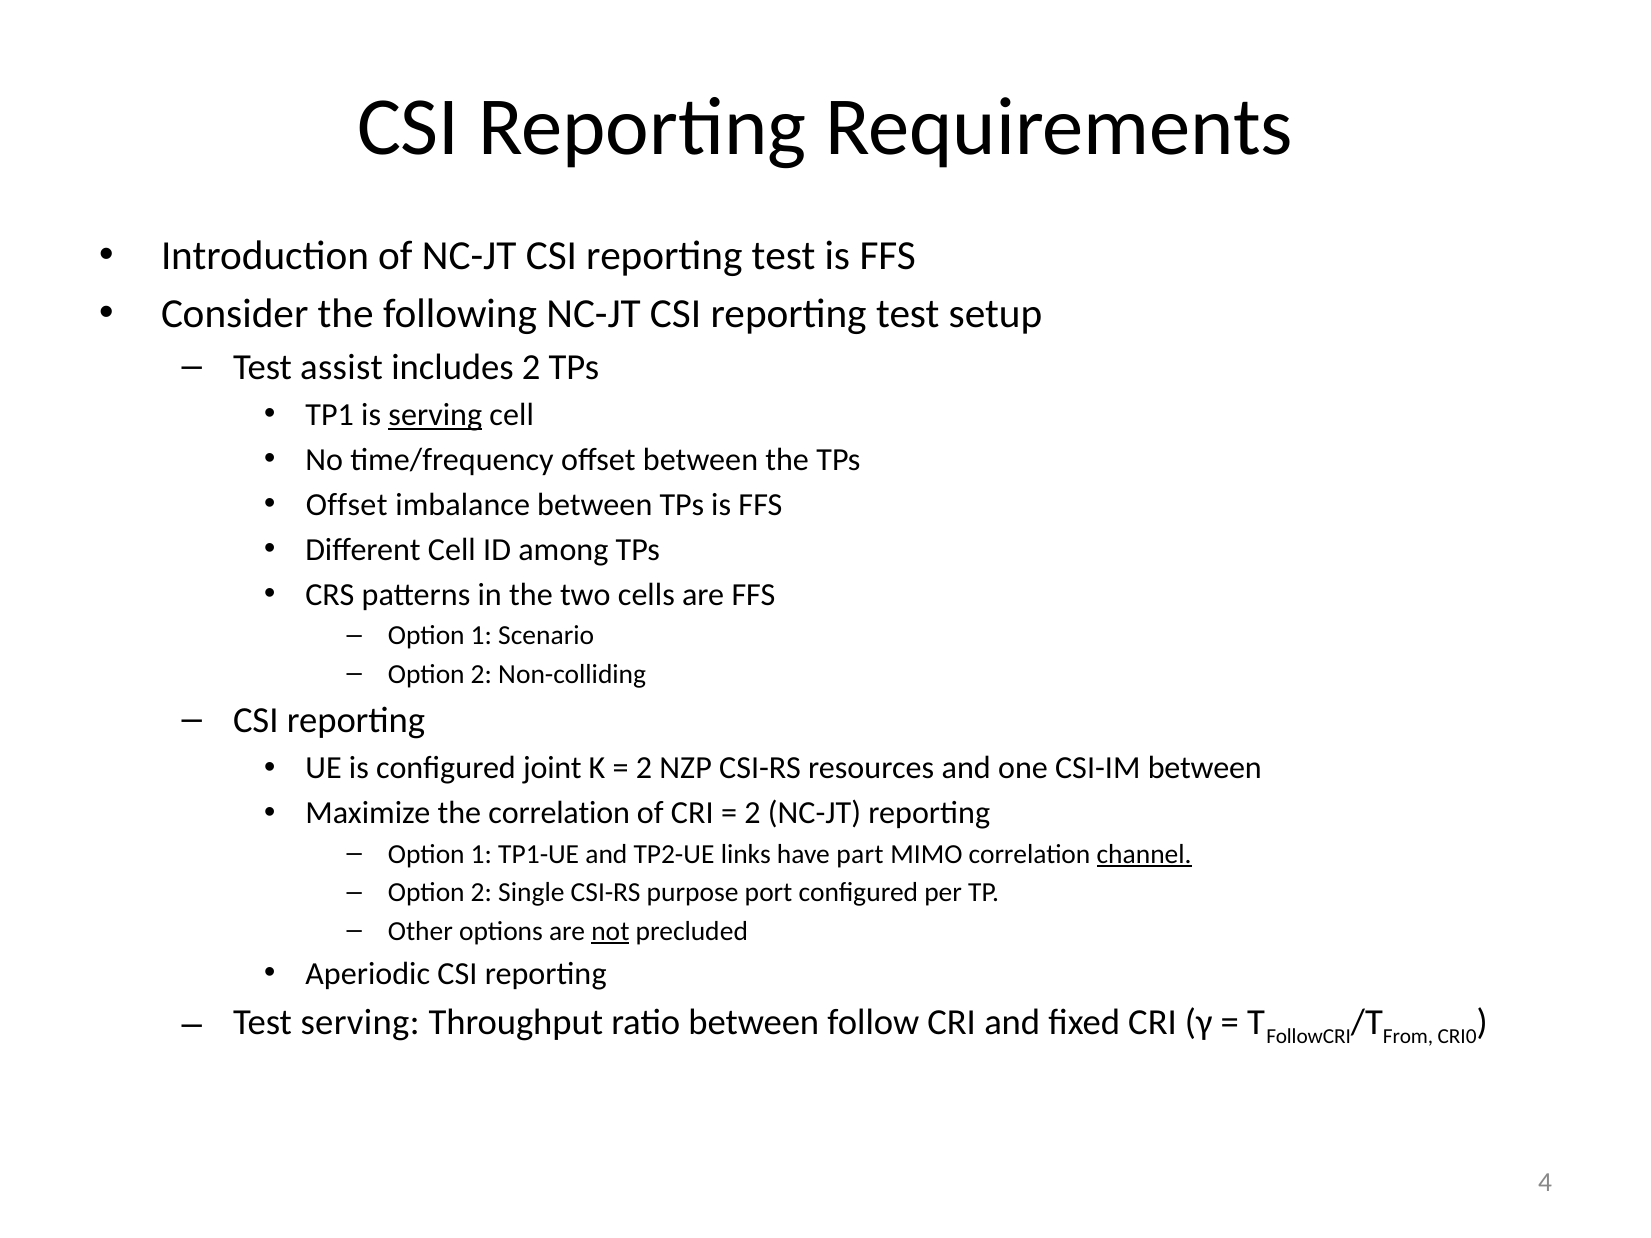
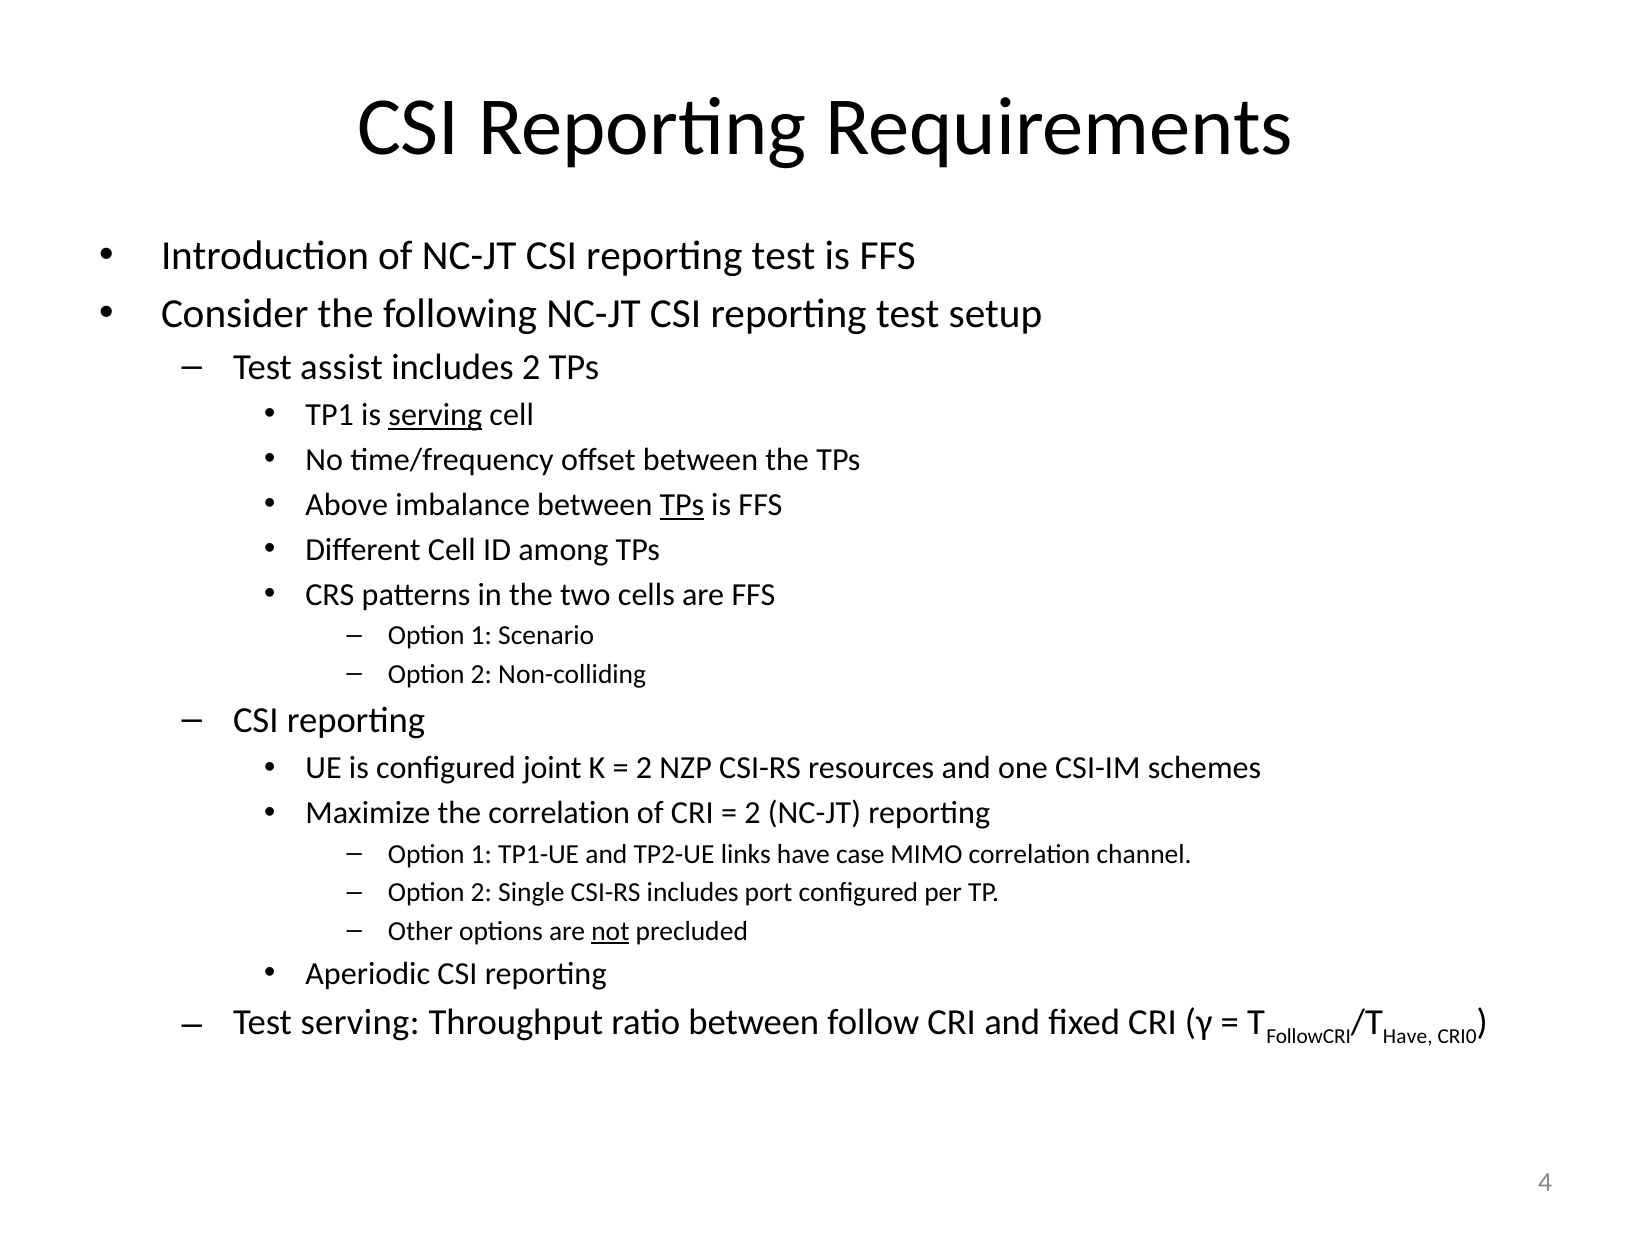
Offset: Offset -> Above (347, 505)
TPs underline: none -> present (682, 505)
CSI-IM between: between -> schemes (1205, 768)
part: part -> case (860, 854)
channel underline: present -> none (1144, 854)
CSI-RS purpose: purpose -> includes (693, 893)
From: From -> Have (1408, 1037)
